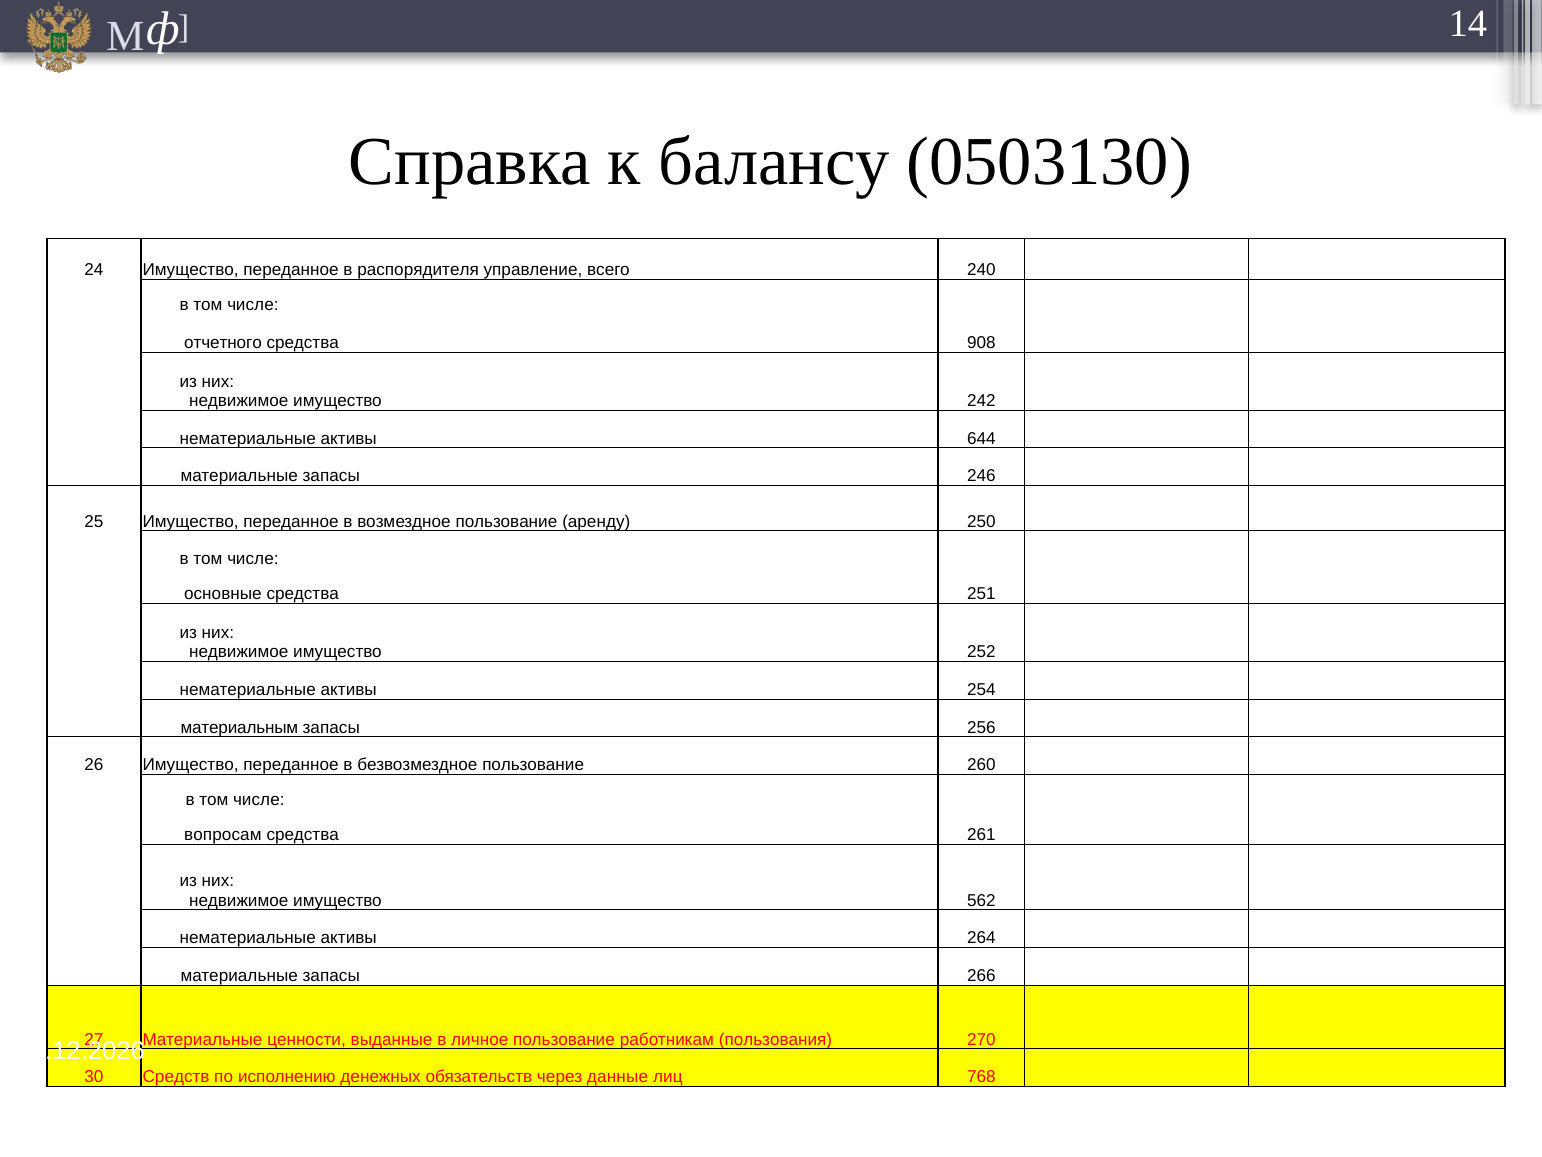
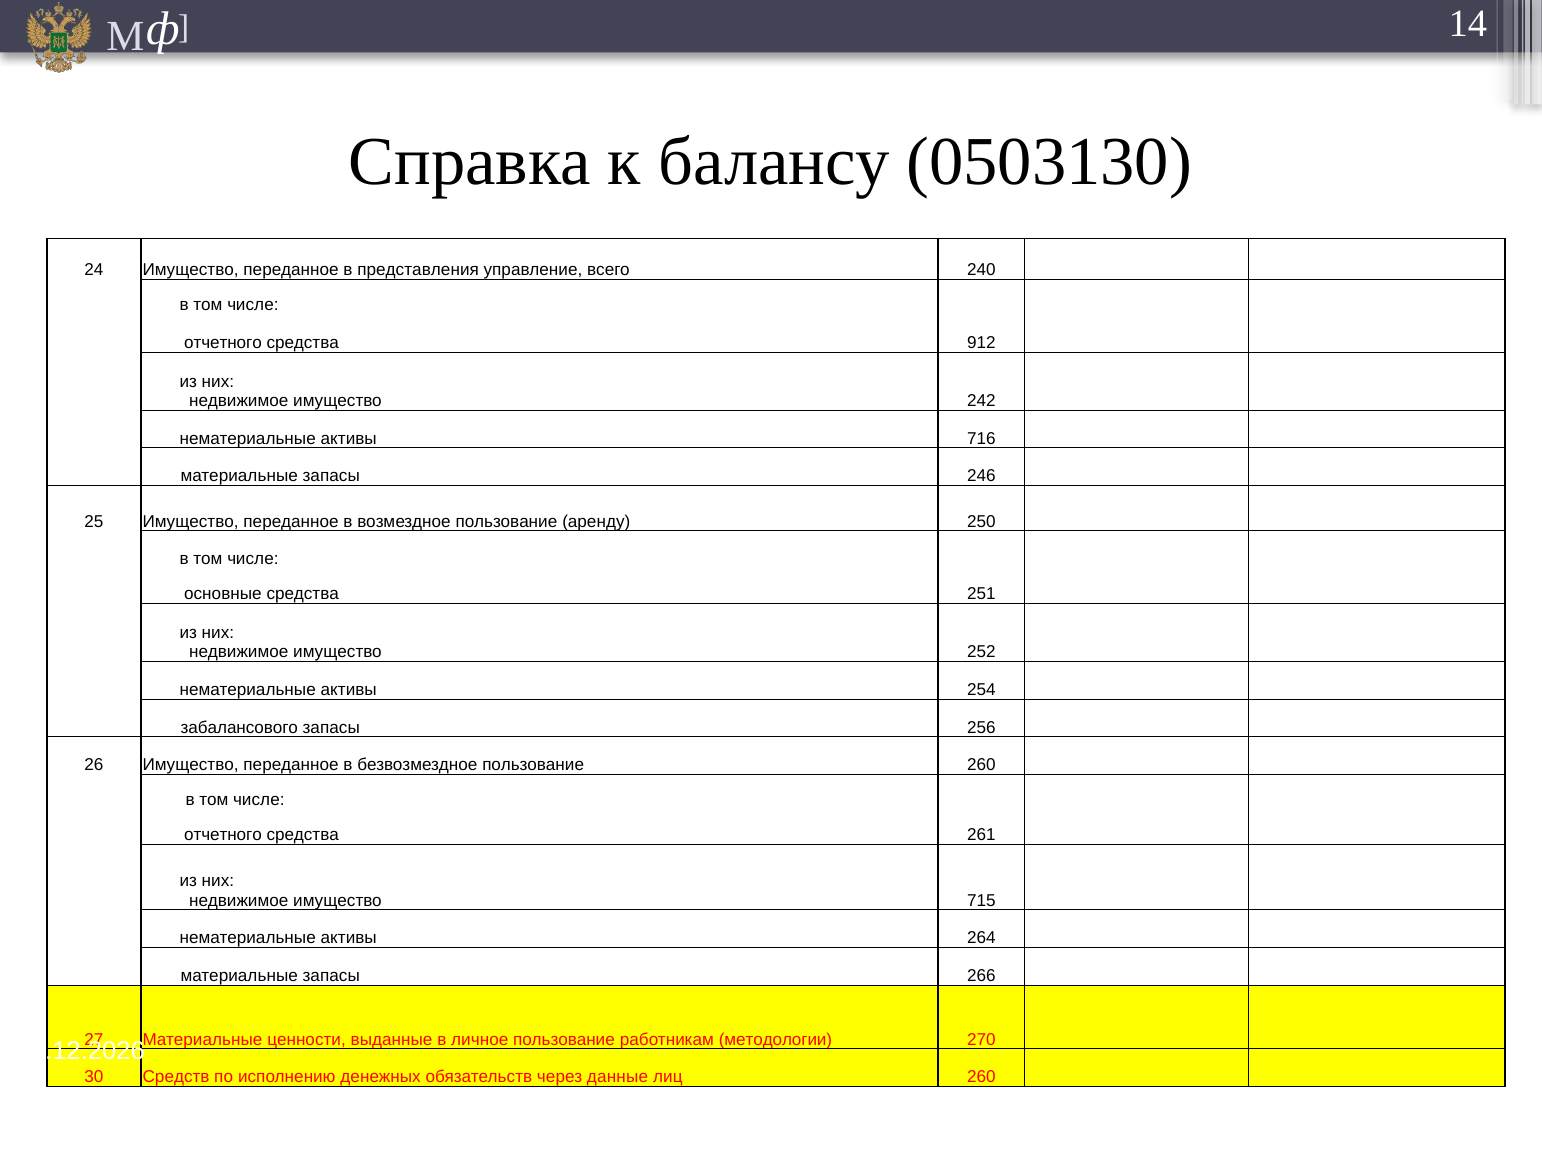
распорядителя: распорядителя -> представления (418, 270)
908: 908 -> 912 (981, 343)
644: 644 -> 716 (981, 438)
материальным: материальным -> забалансового (239, 727)
вопросам: вопросам -> отчетного (223, 834)
562: 562 -> 715 (981, 900)
пользования: пользования -> методологии (776, 1039)
лиц 768: 768 -> 260 (981, 1077)
